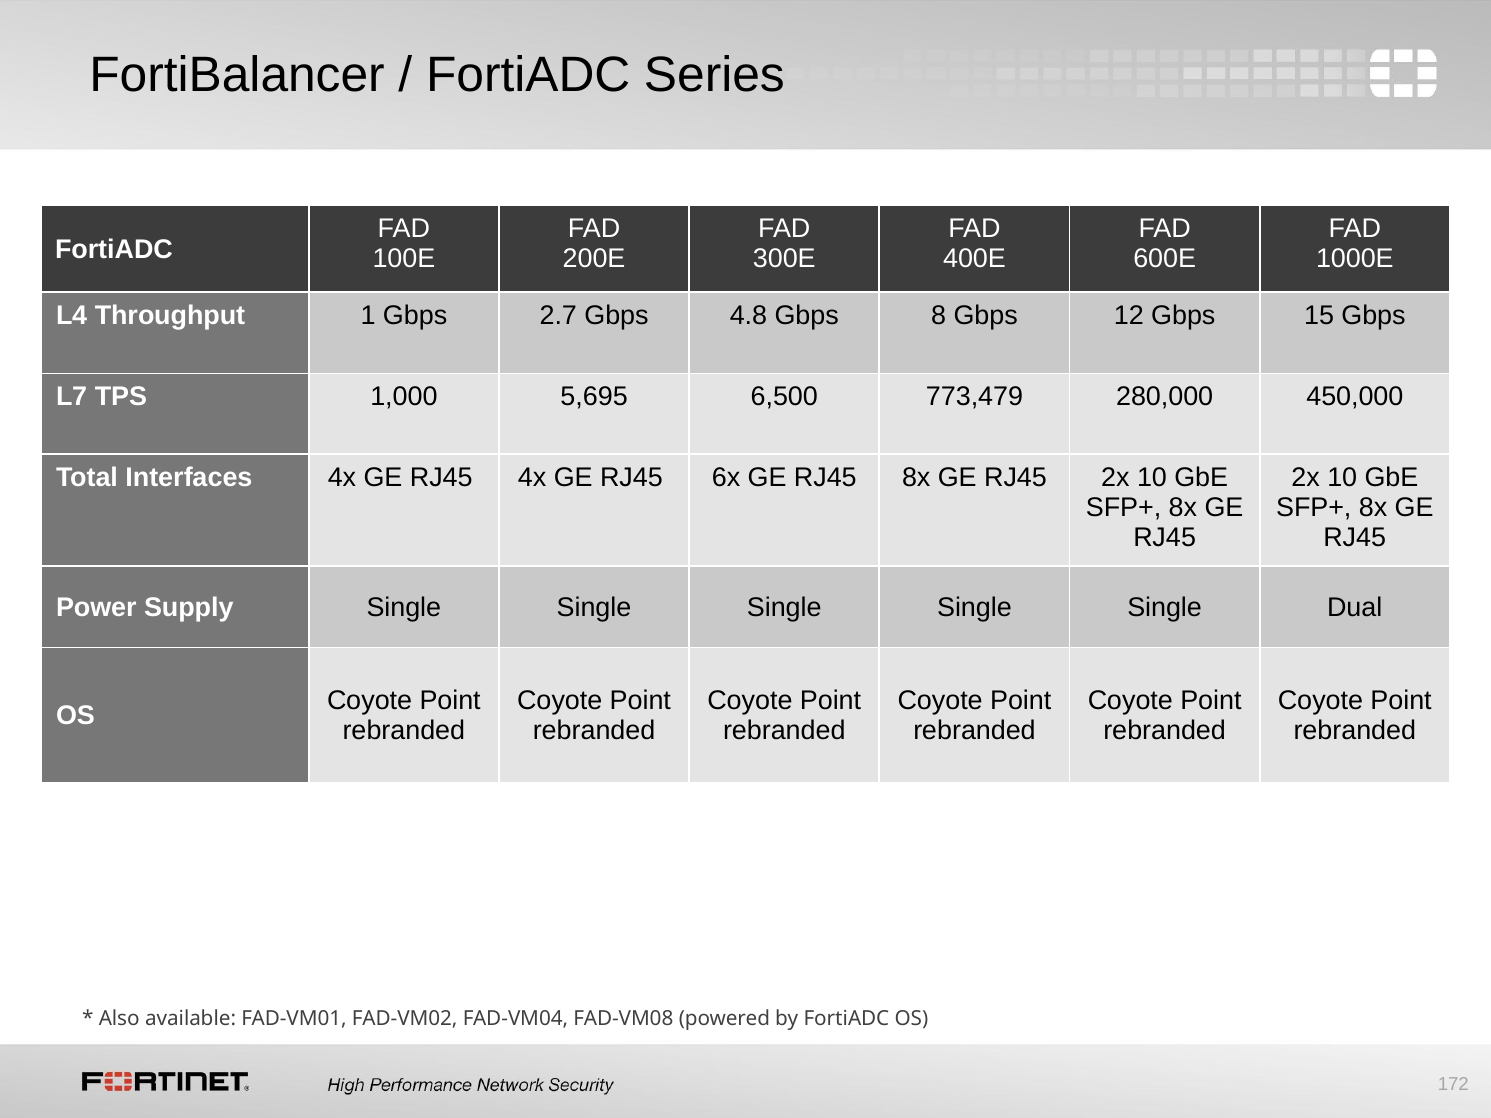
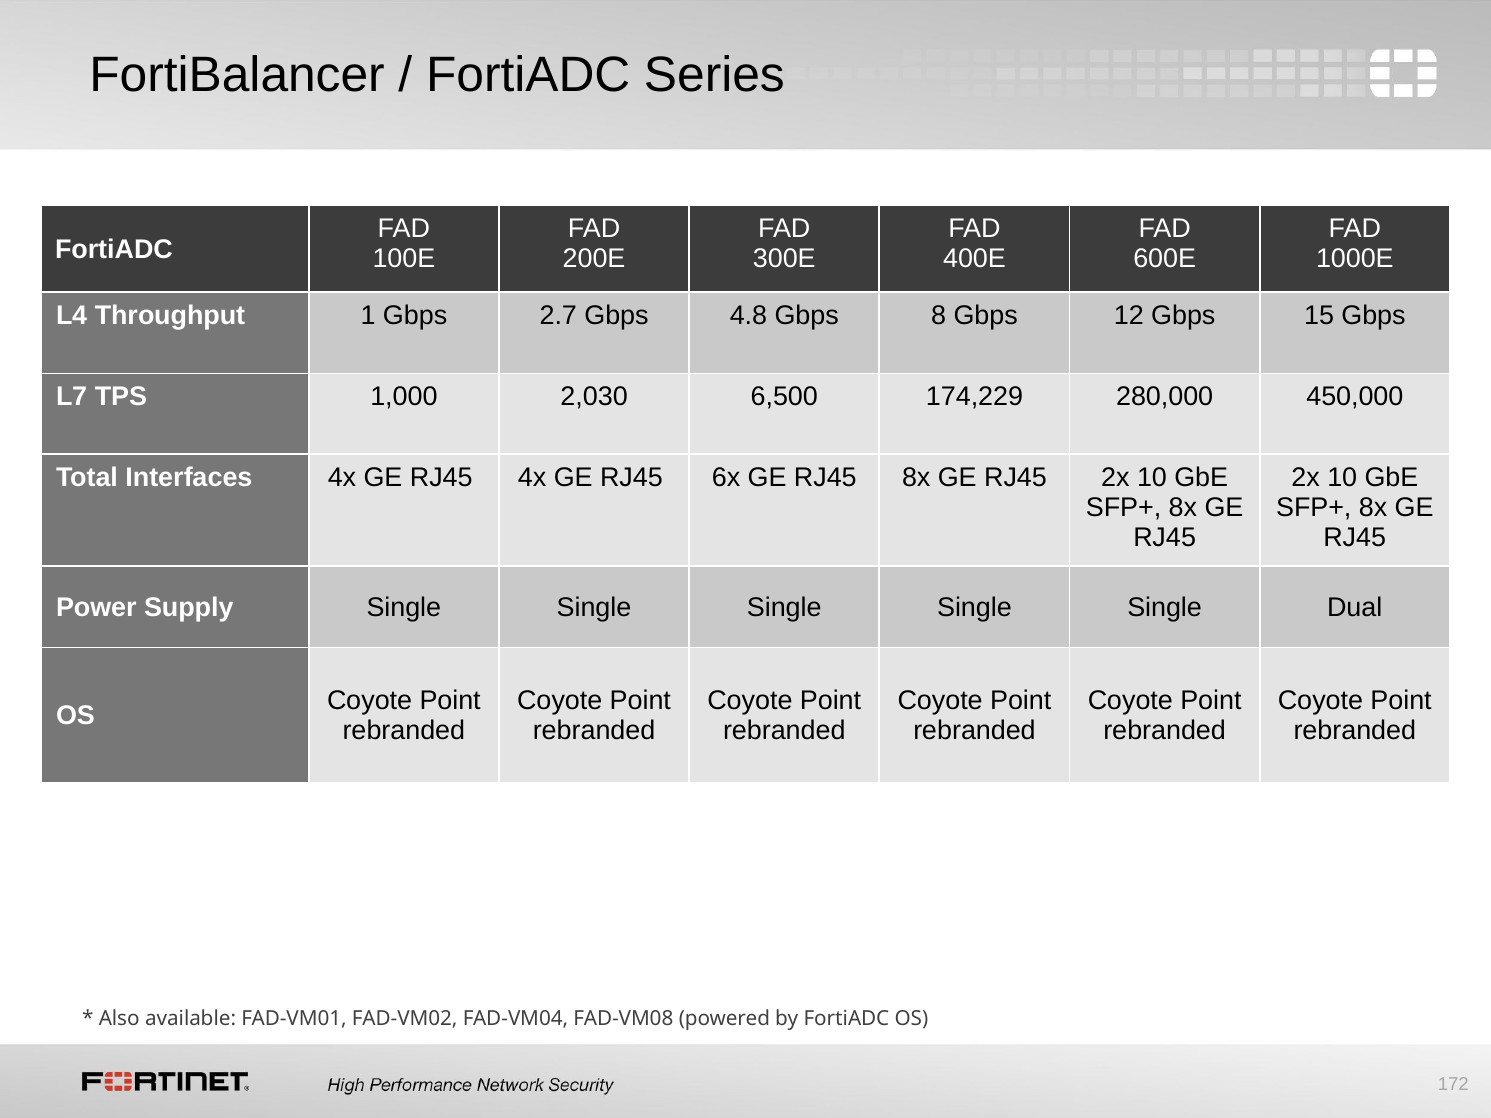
5,695: 5,695 -> 2,030 (594, 397)
773,479: 773,479 -> 174,229 (975, 397)
